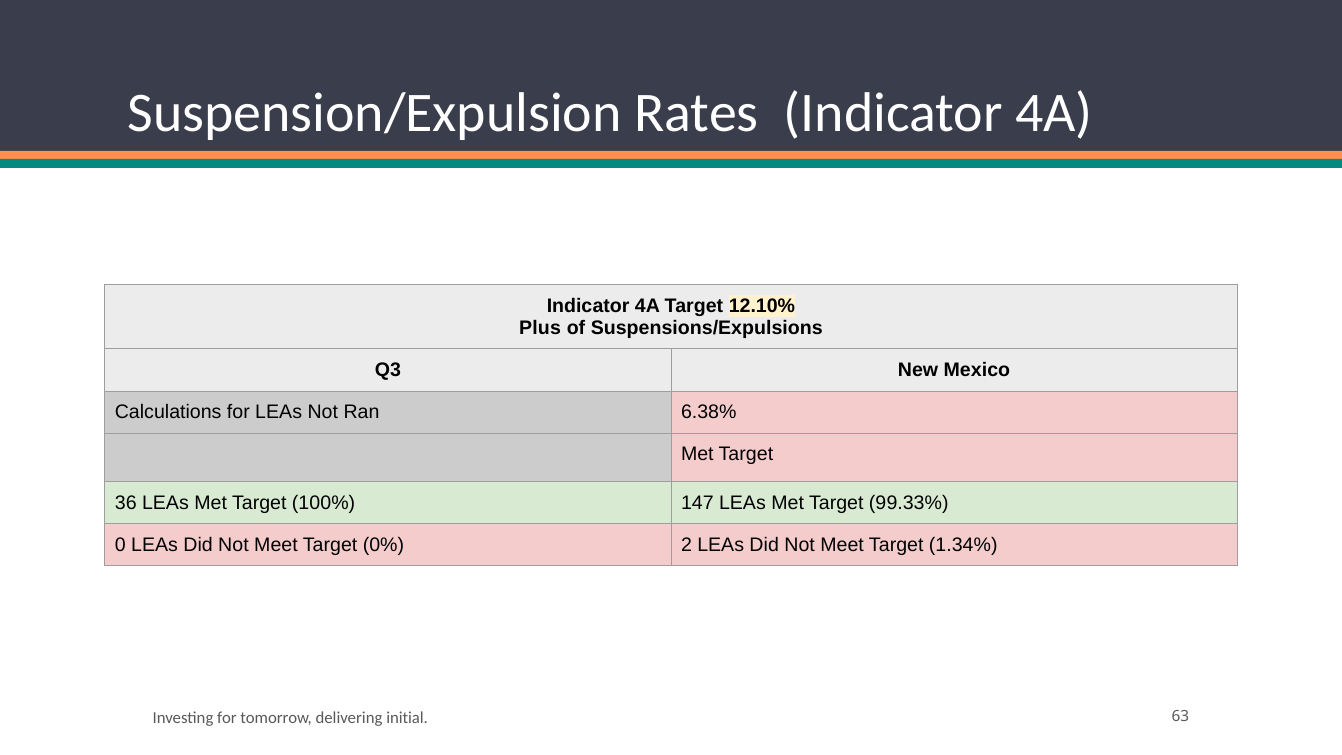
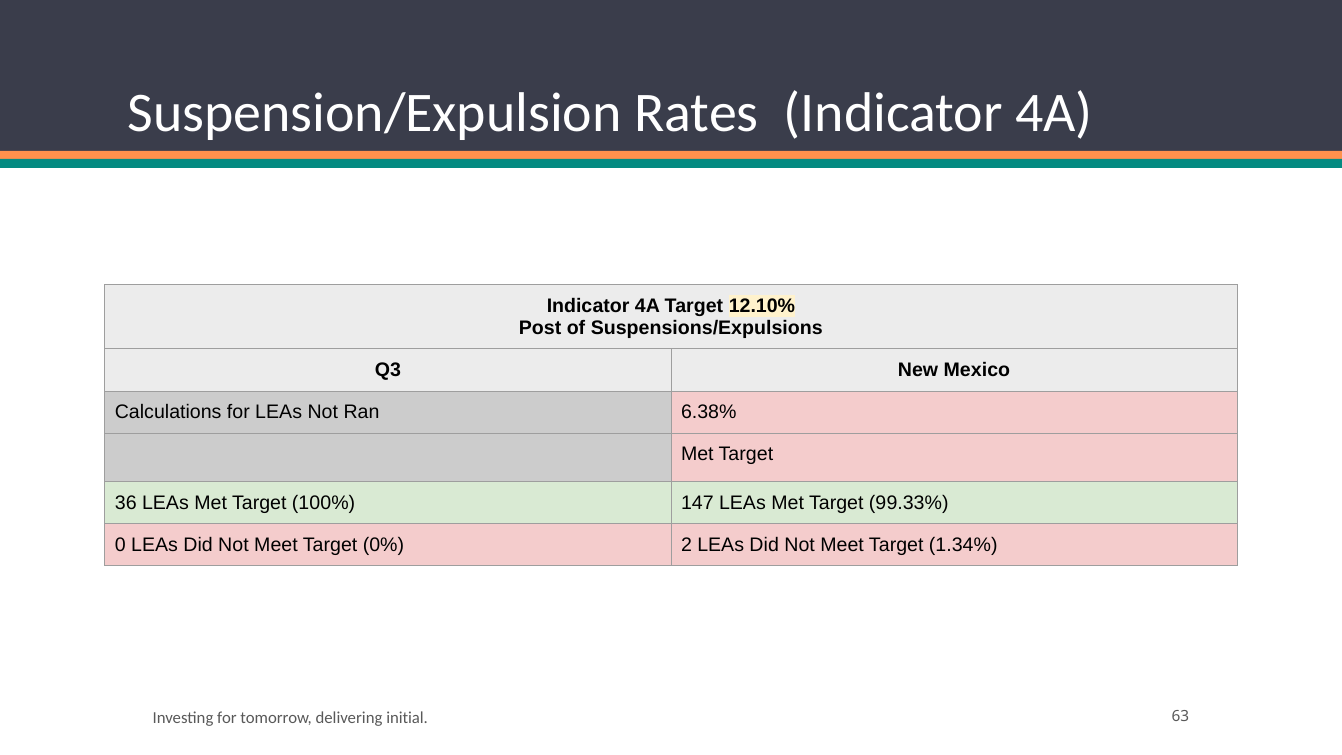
Plus: Plus -> Post (540, 328)
